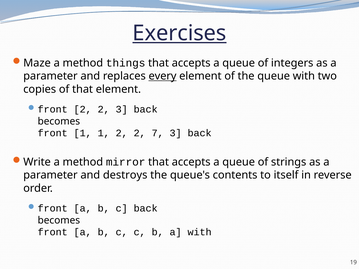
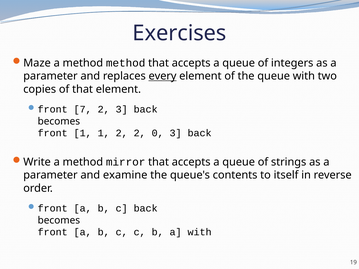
Exercises underline: present -> none (179, 33)
method things: things -> method (126, 63)
2: 2 -> 7 (83, 109)
7: 7 -> 0 (158, 133)
destroys: destroys -> examine (125, 175)
